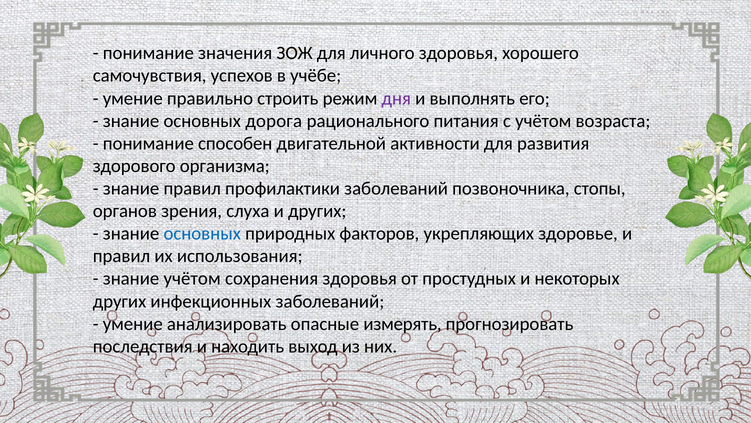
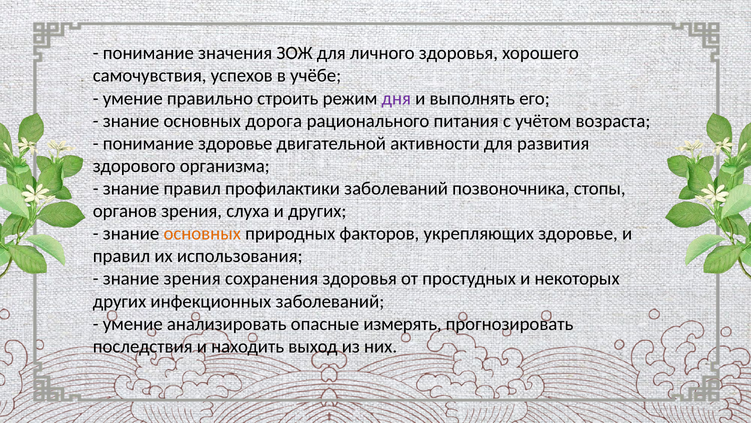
понимание способен: способен -> здоровье (235, 143)
основных colour: blue -> orange (202, 233)
знание учётом: учётом -> зрения (192, 278)
